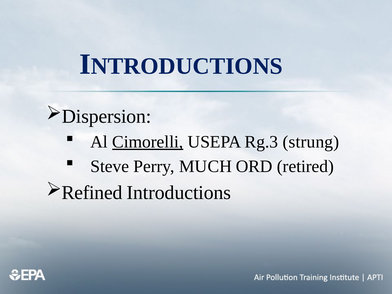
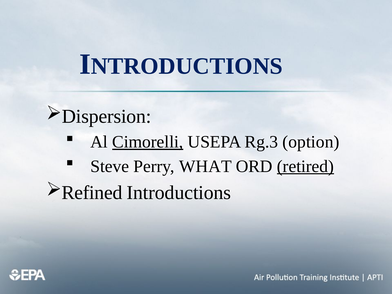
strung: strung -> option (311, 142)
MUCH: MUCH -> WHAT (205, 166)
retired underline: none -> present (305, 166)
